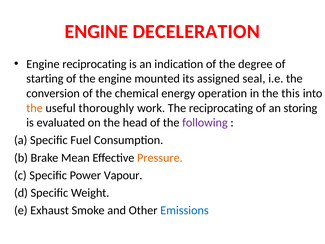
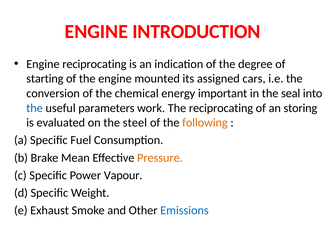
DECELERATION: DECELERATION -> INTRODUCTION (196, 31)
seal: seal -> cars (254, 79)
operation: operation -> important (223, 93)
this: this -> seal (291, 93)
the colour: orange -> blue (35, 108)
thoroughly: thoroughly -> parameters (106, 108)
head: head -> steel (135, 123)
following colour: purple -> orange (205, 123)
